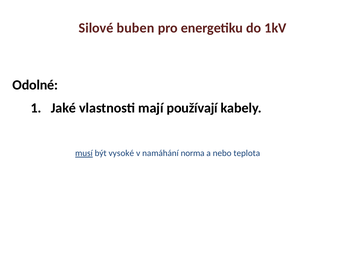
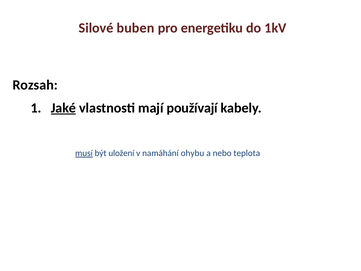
Odolné: Odolné -> Rozsah (35, 85)
Jaké underline: none -> present (63, 108)
vysoké: vysoké -> uložení (121, 153)
norma: norma -> ohybu (193, 153)
